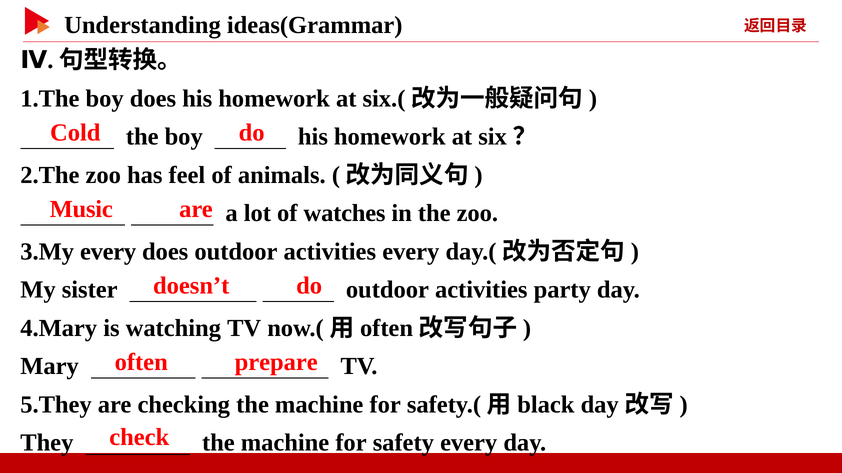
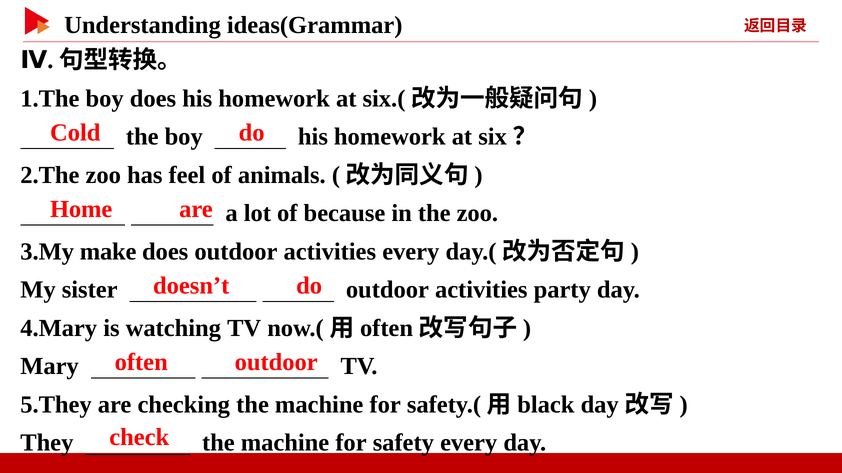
Music: Music -> Home (81, 209)
watches: watches -> because (344, 213)
3.My every: every -> make (108, 252)
often prepare: prepare -> outdoor (276, 363)
